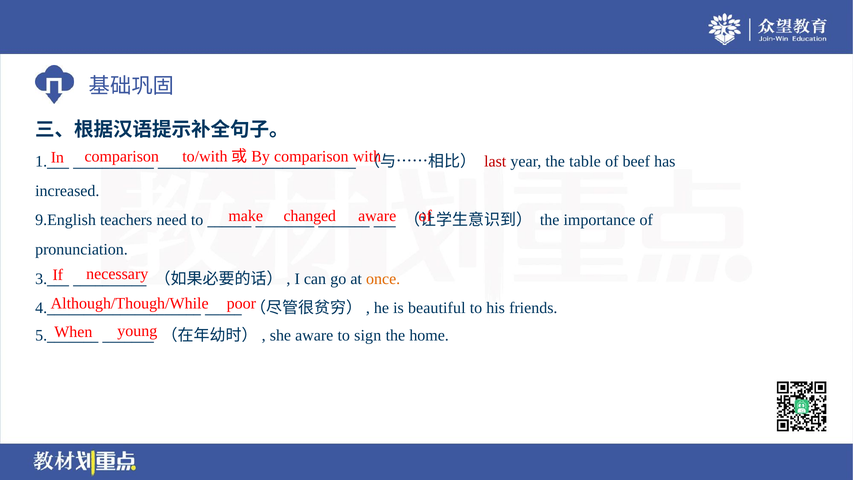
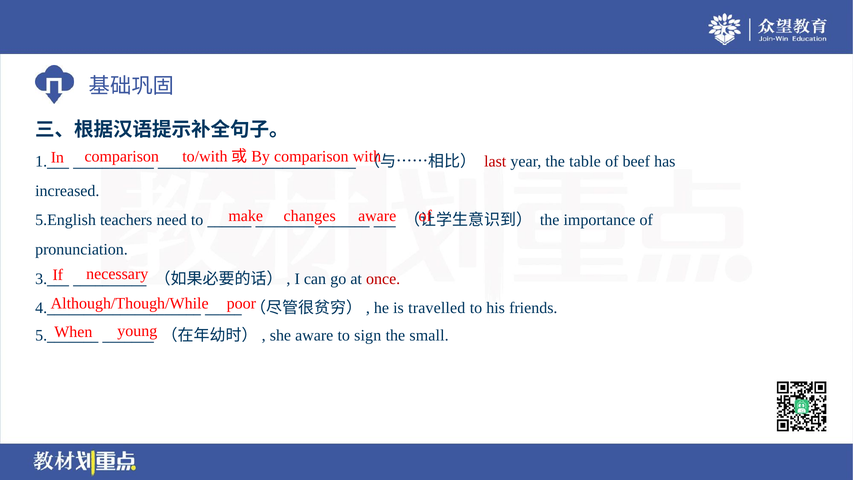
changed: changed -> changes (310, 216)
9.English: 9.English -> 5.English (66, 220)
once colour: orange -> red (383, 279)
beautiful: beautiful -> travelled (437, 308)
home: home -> small (429, 335)
